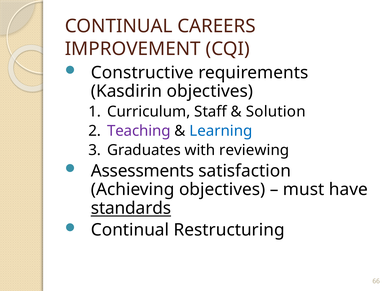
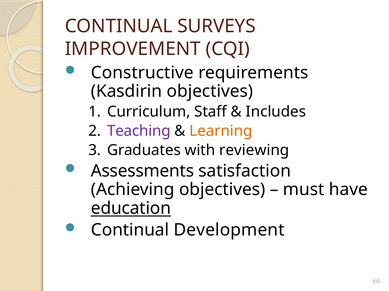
CAREERS: CAREERS -> SURVEYS (217, 26)
Solution: Solution -> Includes (276, 112)
Learning colour: blue -> orange (221, 131)
standards: standards -> education (131, 209)
Restructuring: Restructuring -> Development (229, 231)
